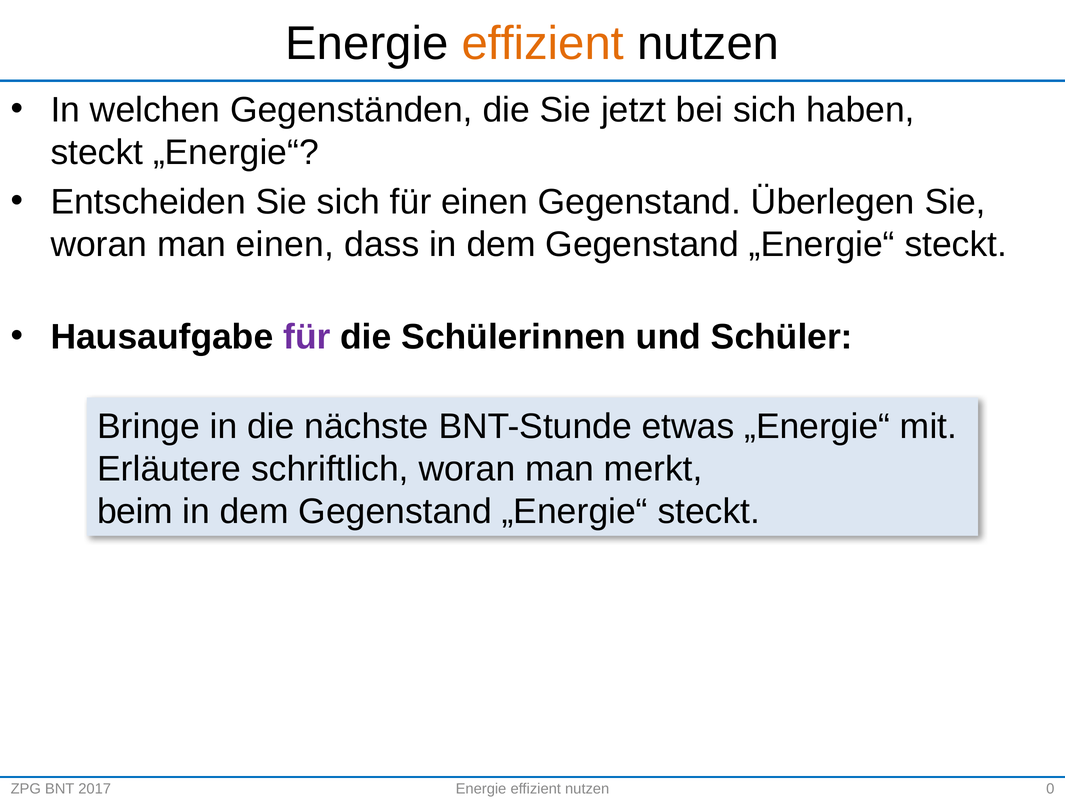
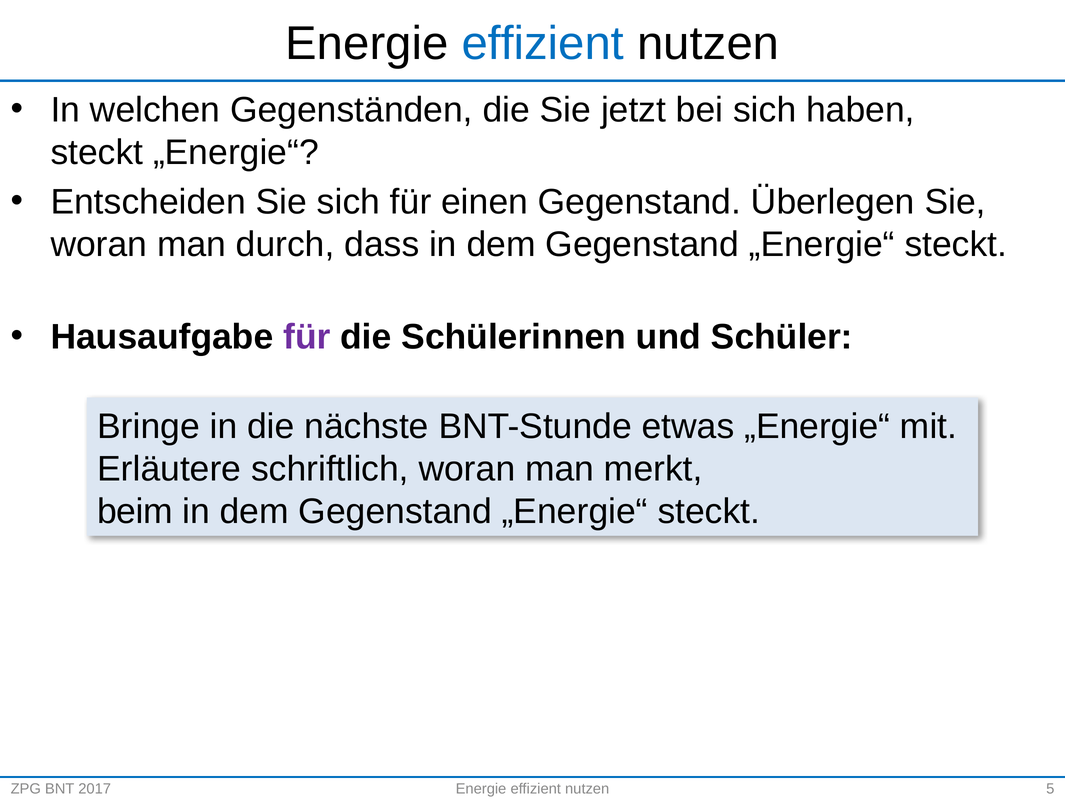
effizient colour: orange -> blue (543, 44)
man einen: einen -> durch (285, 245)
0: 0 -> 5 (1050, 789)
